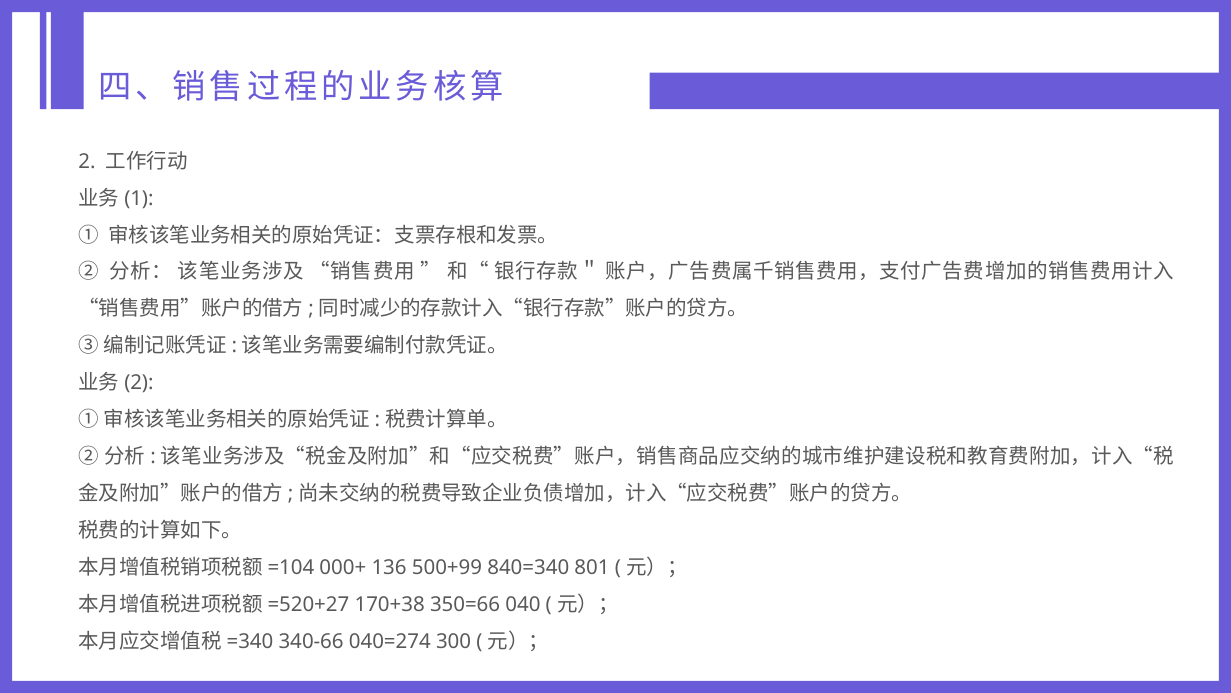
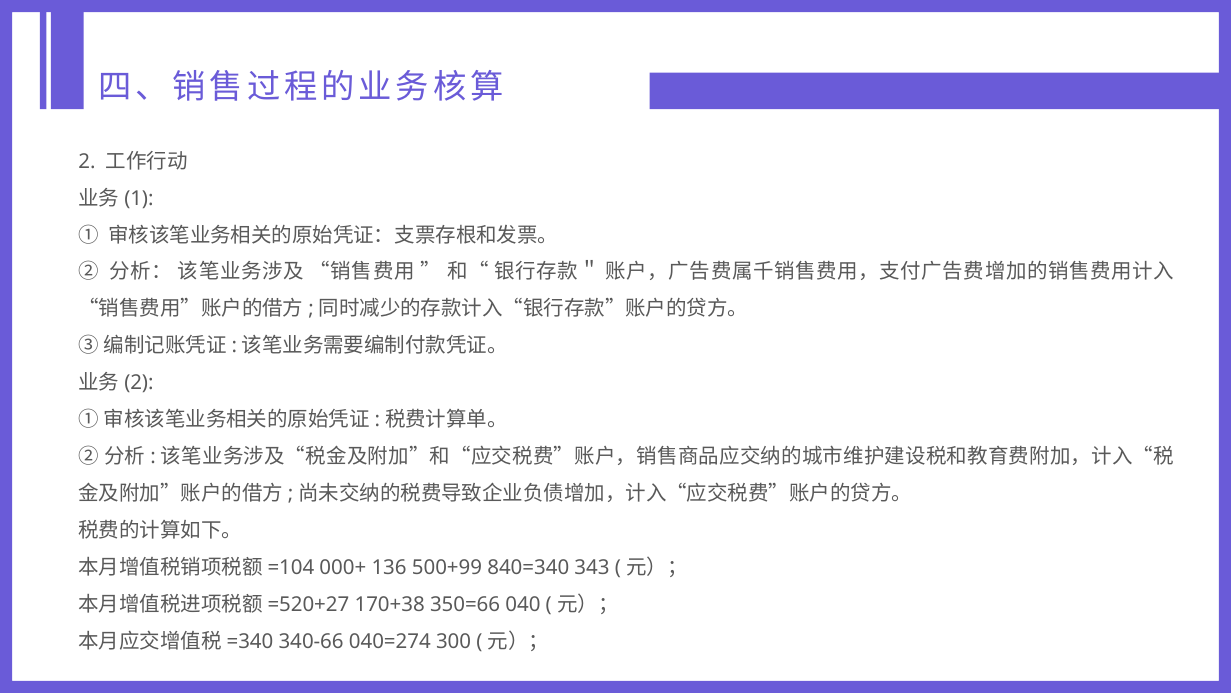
801: 801 -> 343 (592, 567)
